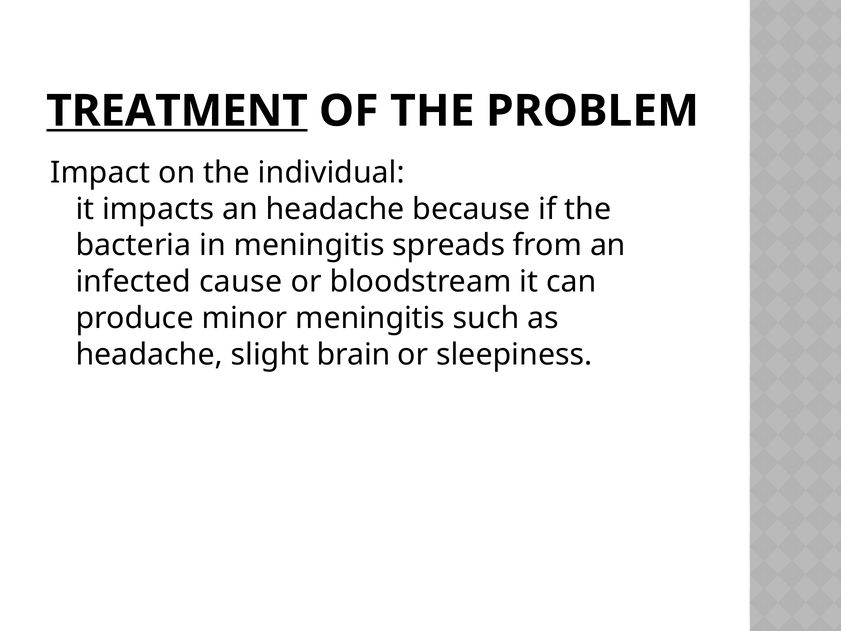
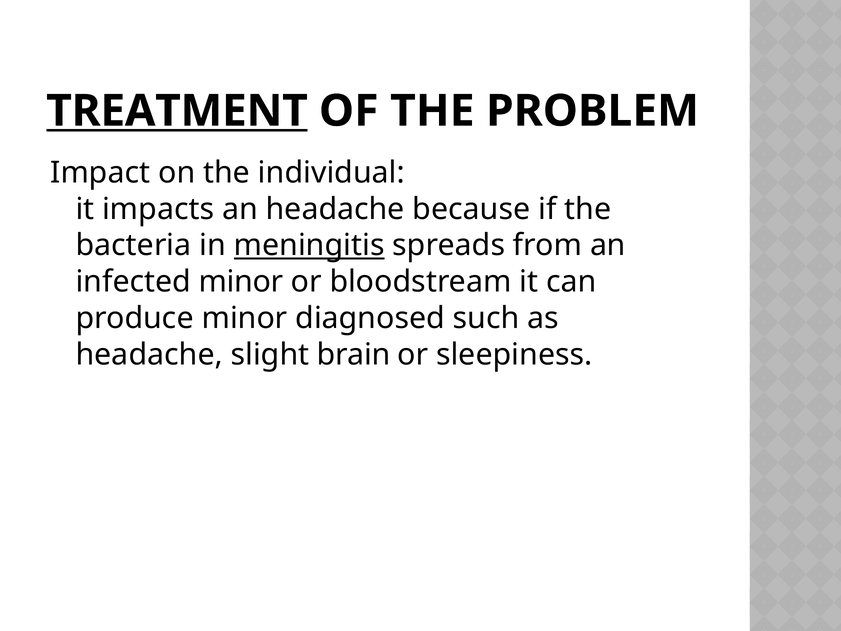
meningitis underline: none -> present (309, 245)
infected cause: cause -> minor (241, 282)
minor meningitis: meningitis -> diagnosed (370, 318)
